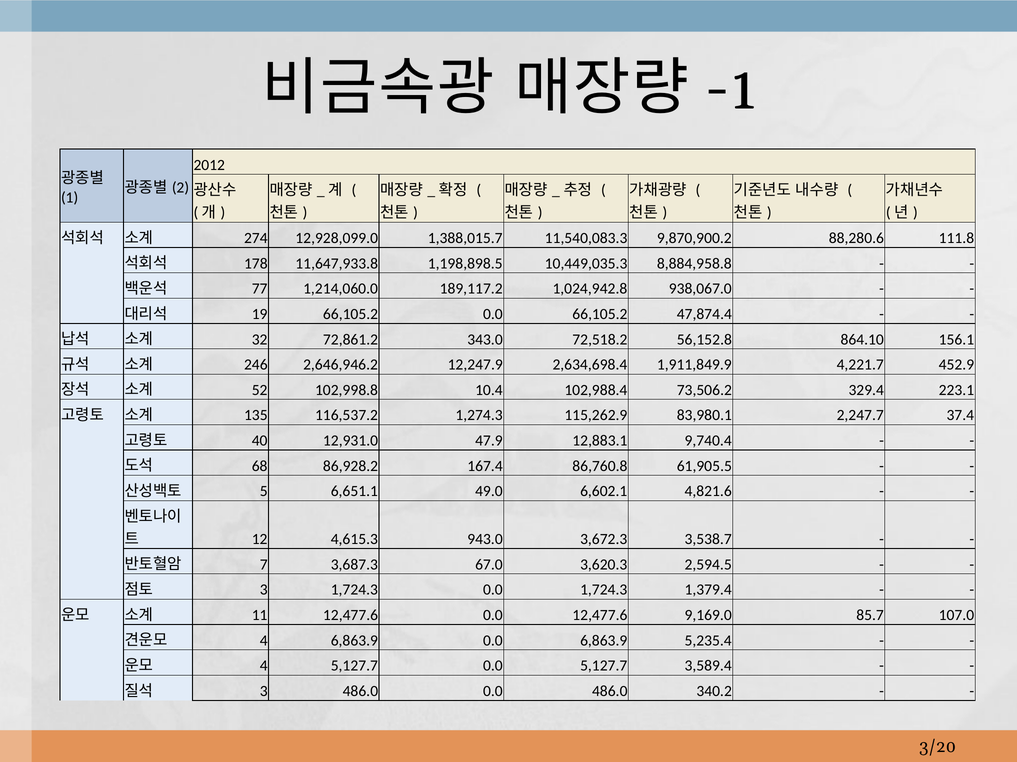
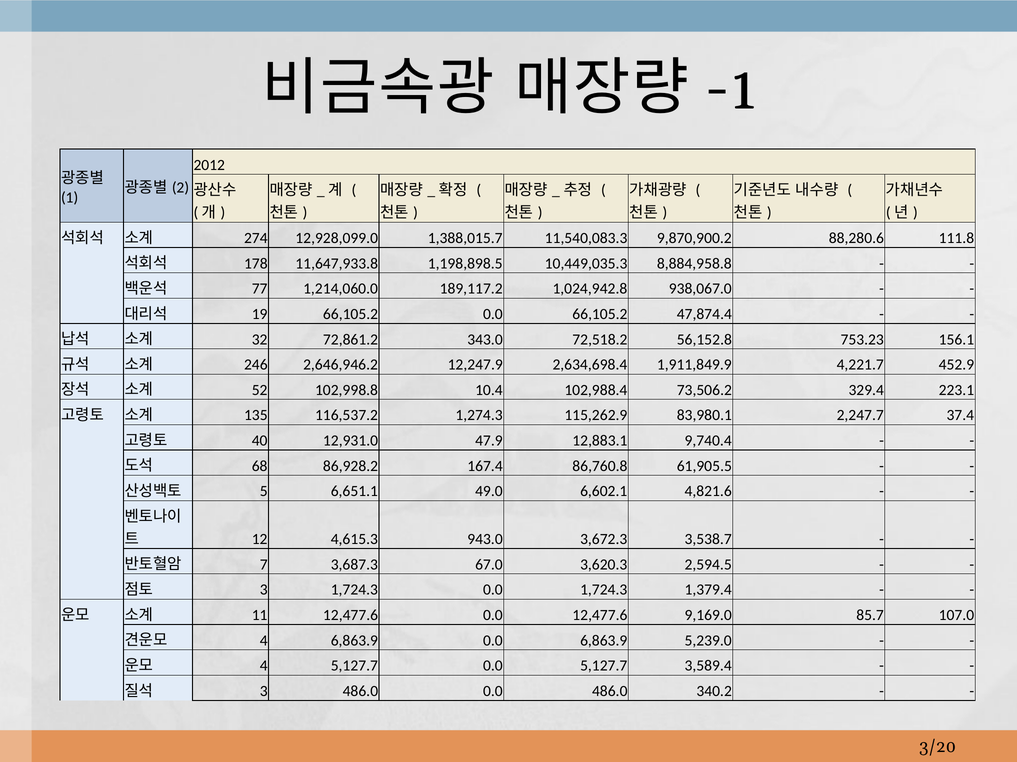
864.10: 864.10 -> 753.23 (862, 340)
5,235.4: 5,235.4 -> 5,239.0 (708, 641)
